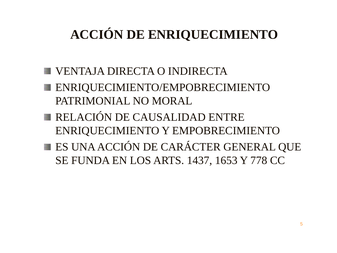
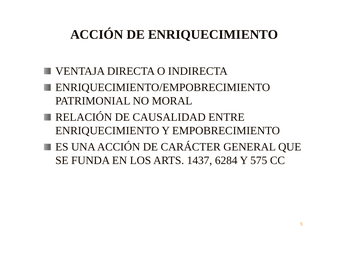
1653: 1653 -> 6284 (226, 160)
778: 778 -> 575 (259, 160)
